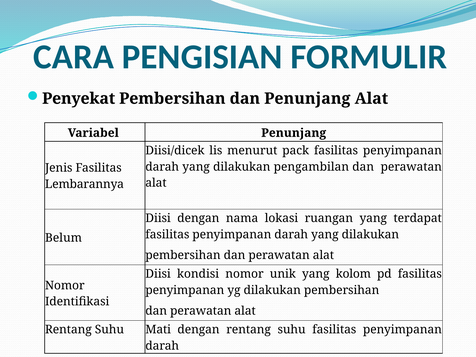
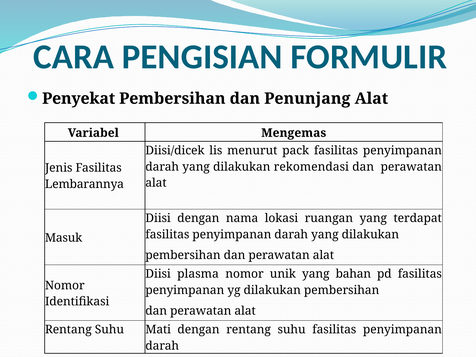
Variabel Penunjang: Penunjang -> Mengemas (294, 133)
pengambilan: pengambilan -> rekomendasi (311, 167)
Belum: Belum -> Masuk (64, 238)
kondisi: kondisi -> plasma (198, 274)
kolom: kolom -> bahan (353, 274)
